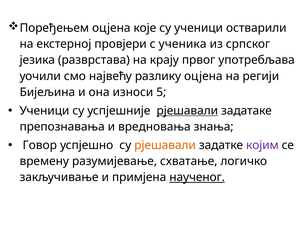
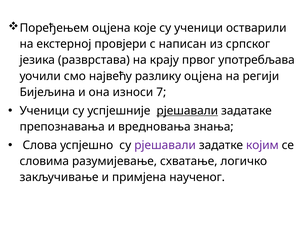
ученика: ученика -> написан (183, 44)
5: 5 -> 7 (161, 93)
Говор: Говор -> Слова (40, 146)
рјешавали colour: orange -> purple (165, 146)
времену: времену -> словима (44, 162)
наученог underline: present -> none (197, 178)
